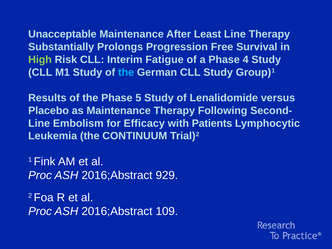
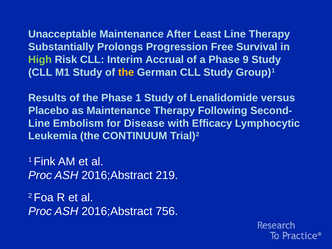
Fatigue: Fatigue -> Accrual (165, 60)
4: 4 -> 9 (246, 60)
the colour: light blue -> yellow (126, 72)
Phase 5: 5 -> 1 (138, 98)
Efficacy: Efficacy -> Disease (144, 123)
Patients: Patients -> Efficacy (212, 123)
929: 929 -> 219 (167, 175)
109: 109 -> 756 (167, 211)
